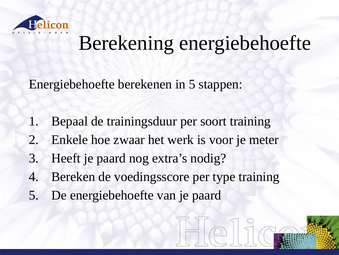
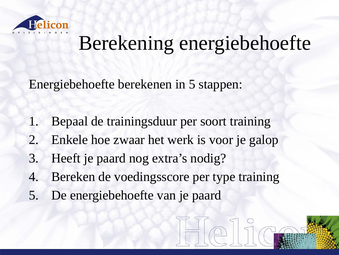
meter: meter -> galop (264, 139)
